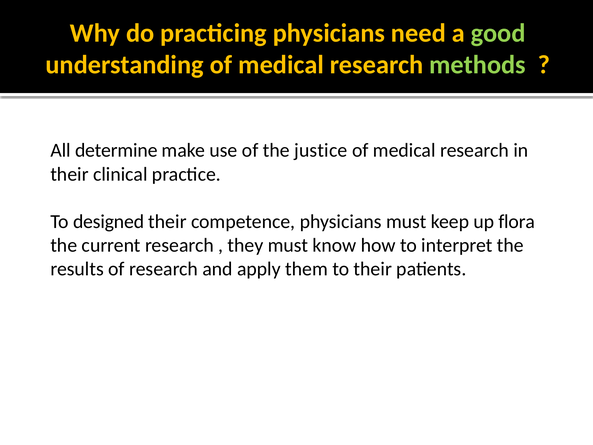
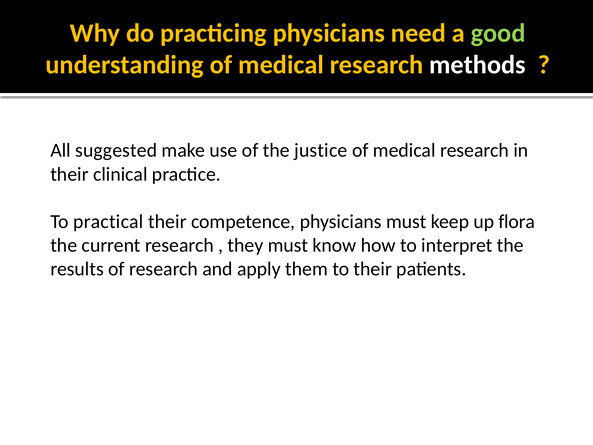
methods colour: light green -> white (477, 65)
determine: determine -> suggested (116, 150)
designed: designed -> practical (108, 221)
